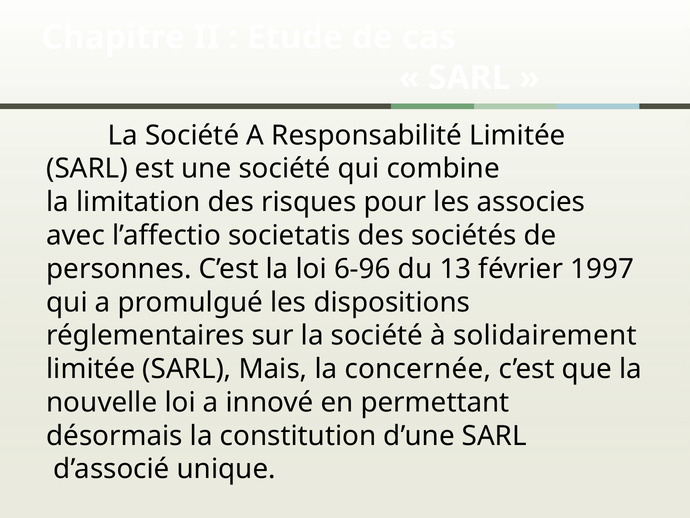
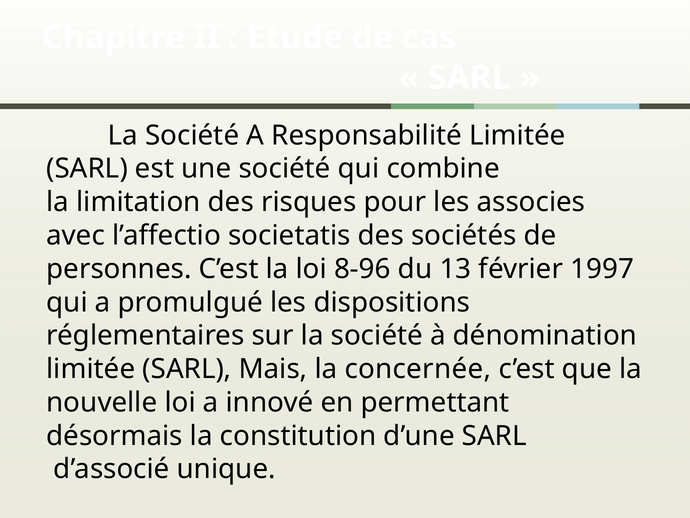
6-96: 6-96 -> 8-96 (362, 269)
solidairement: solidairement -> dénomination (545, 335)
